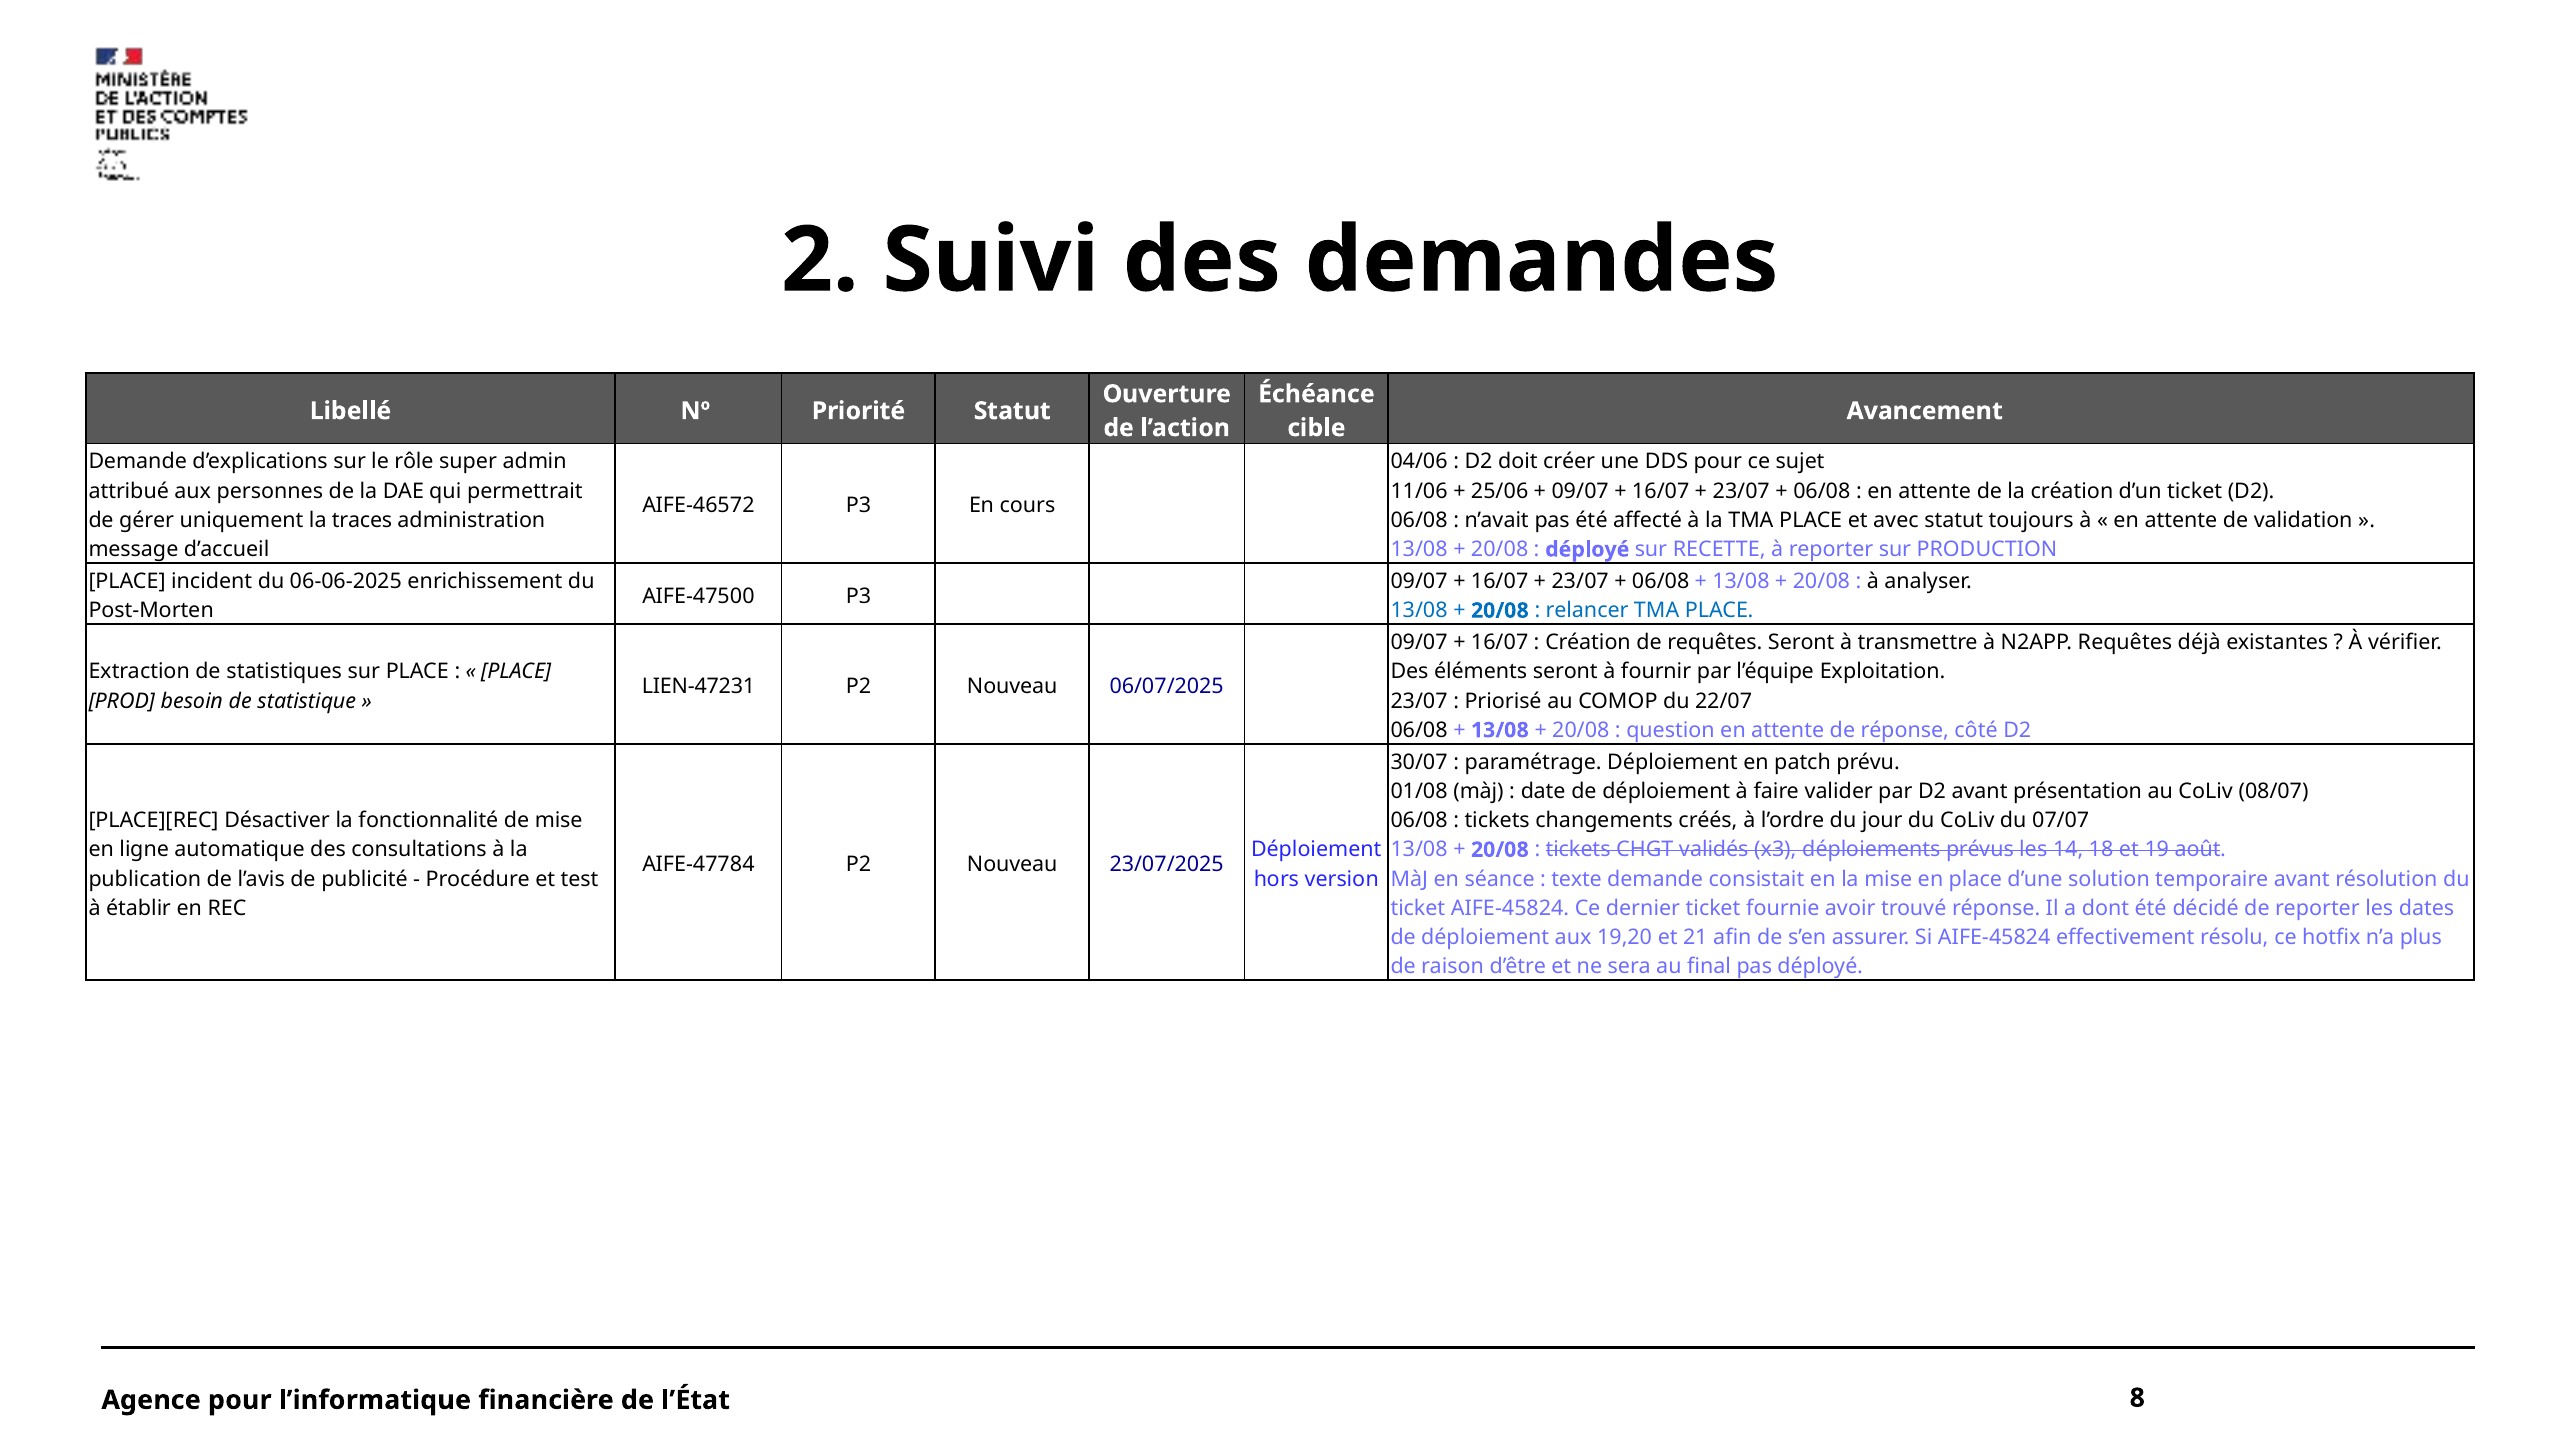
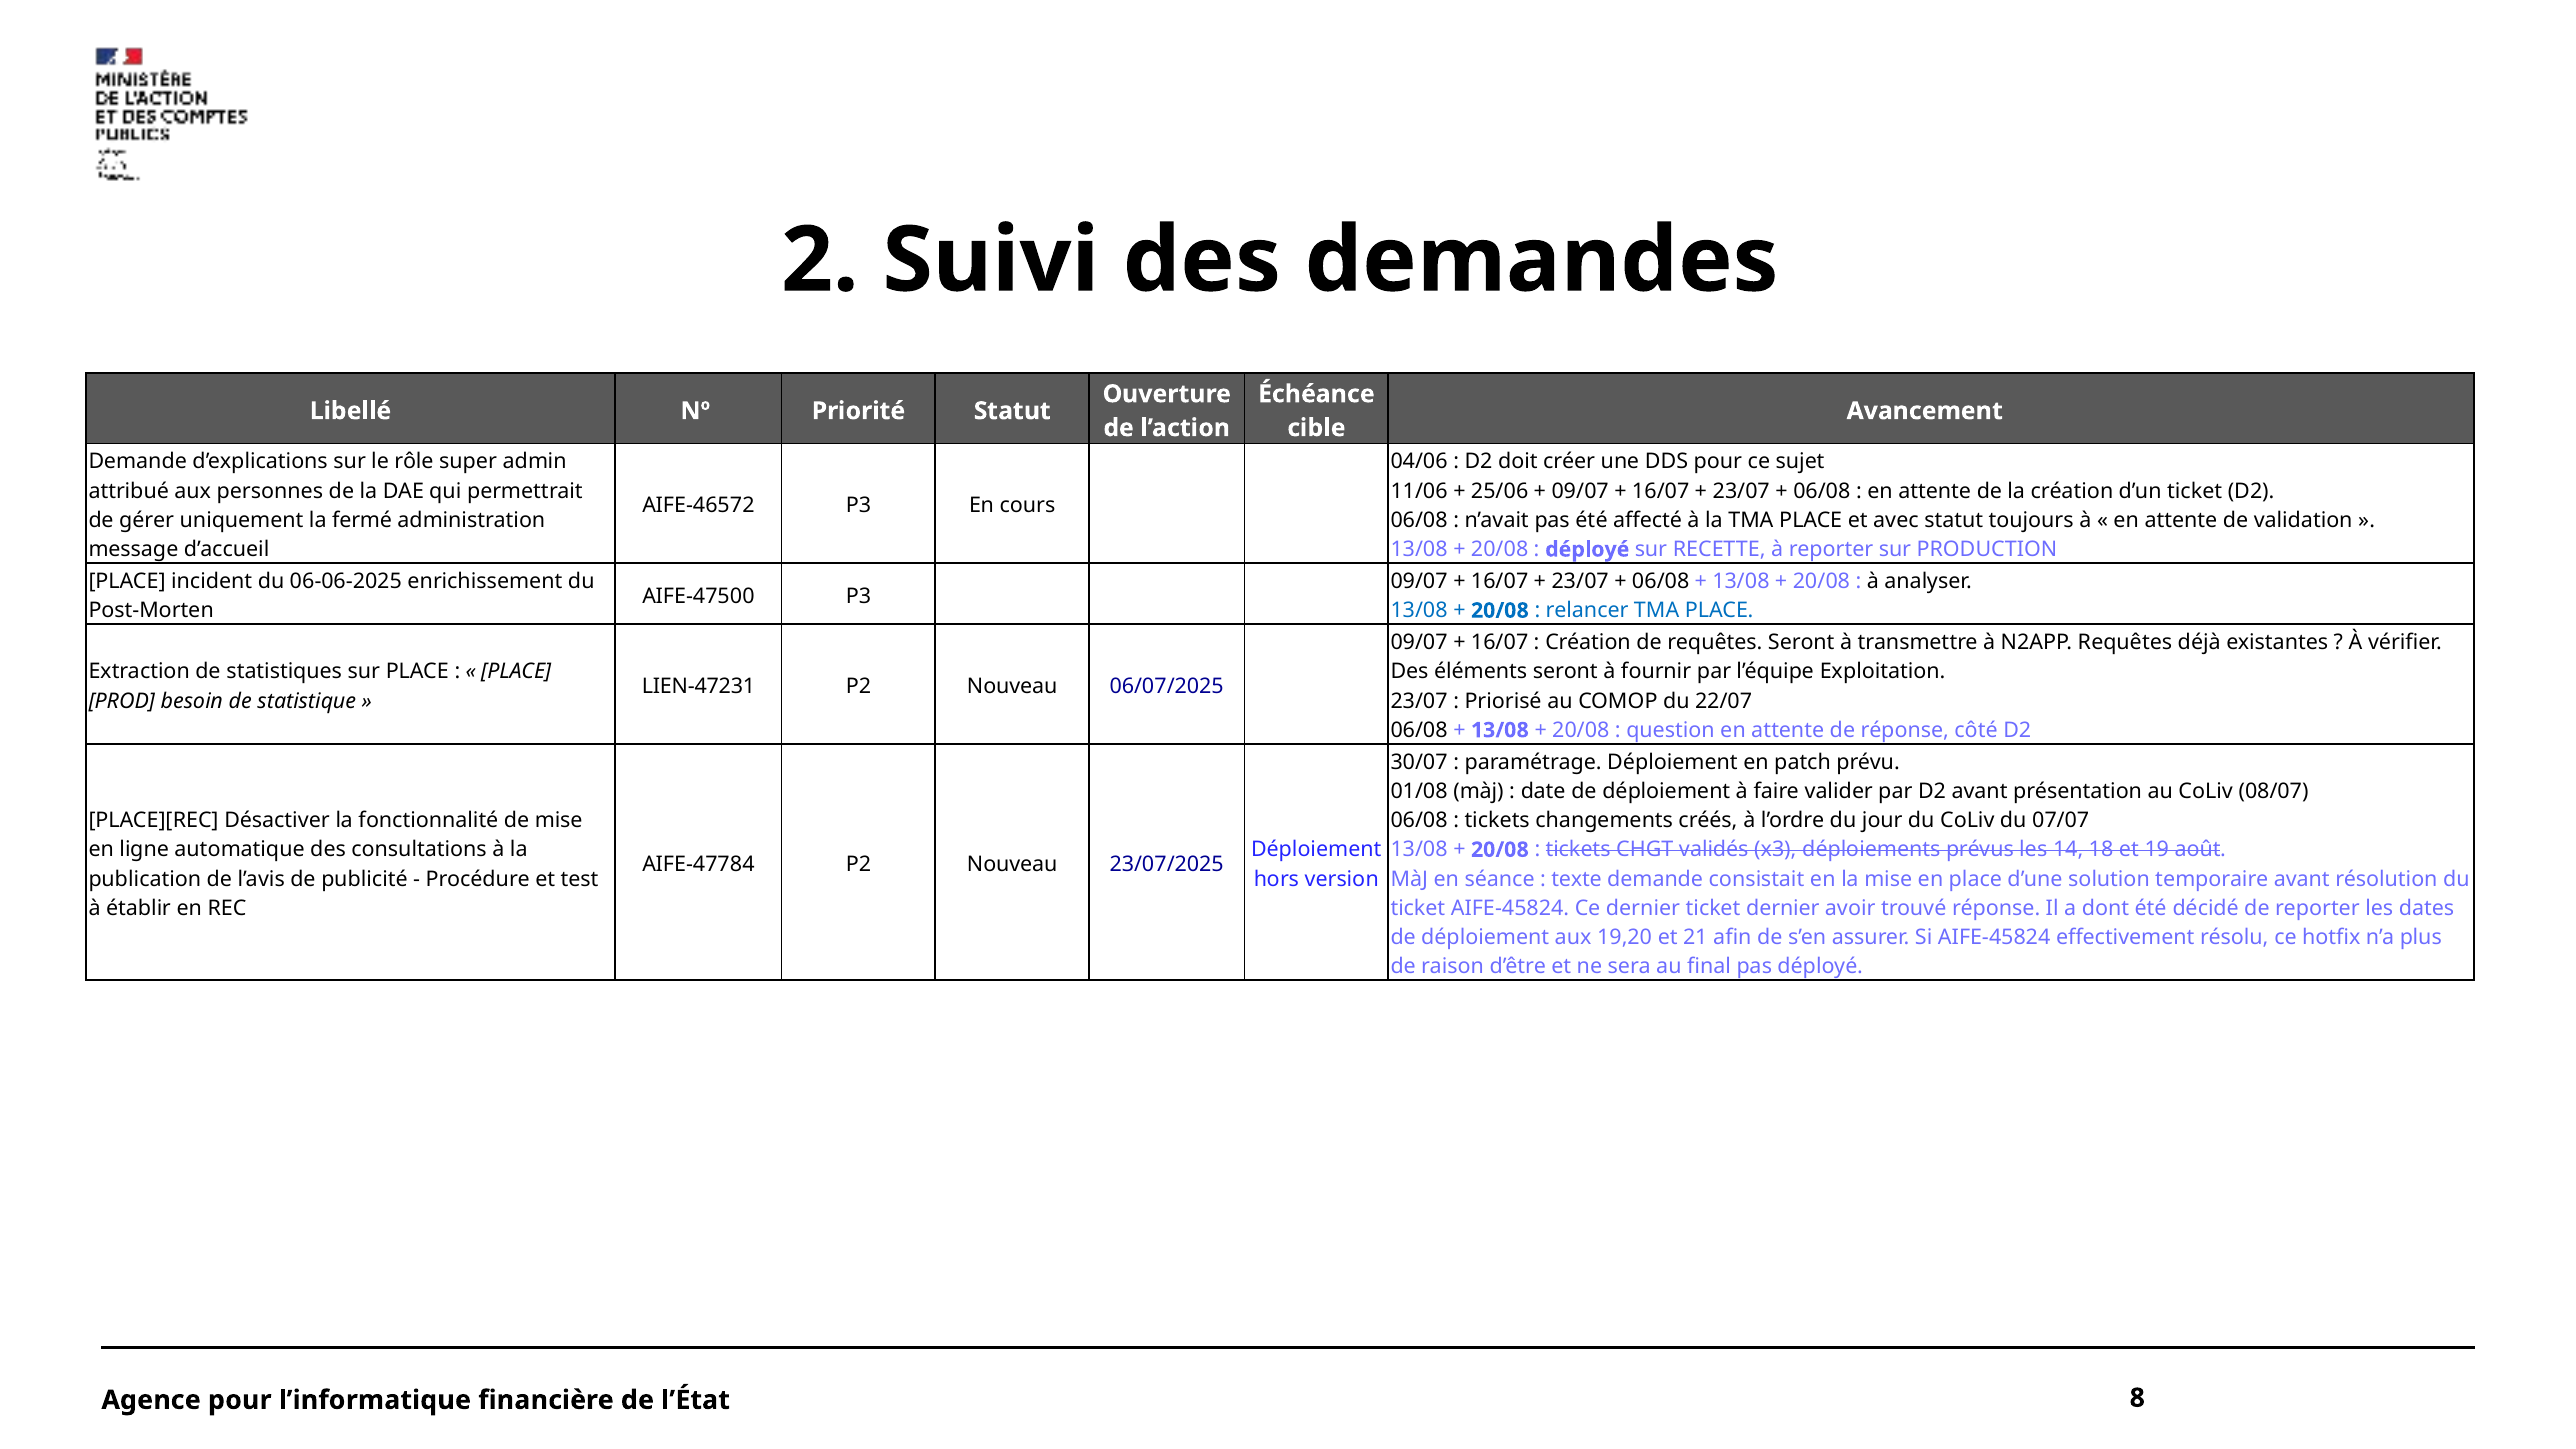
traces: traces -> fermé (362, 520)
ticket fournie: fournie -> dernier (1783, 908)
